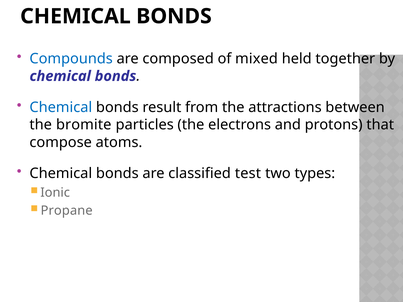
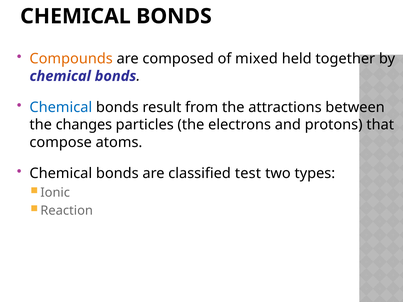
Compounds colour: blue -> orange (71, 59)
bromite: bromite -> changes (84, 125)
Propane: Propane -> Reaction (67, 211)
